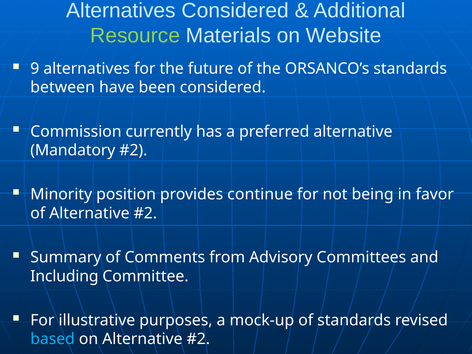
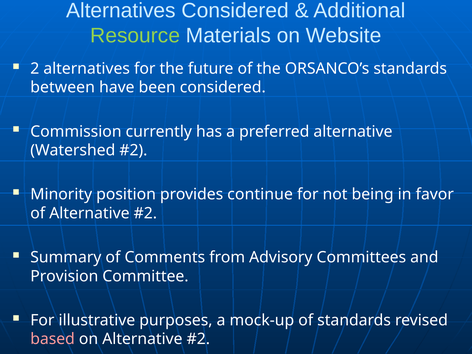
9: 9 -> 2 (35, 69)
Mandatory: Mandatory -> Watershed (73, 150)
Including: Including -> Provision (64, 276)
based colour: light blue -> pink (53, 339)
